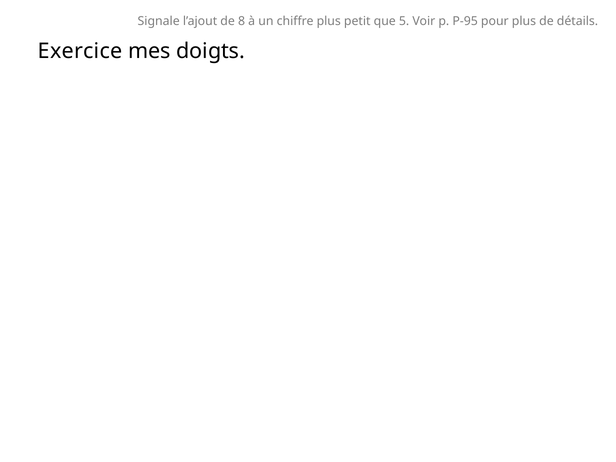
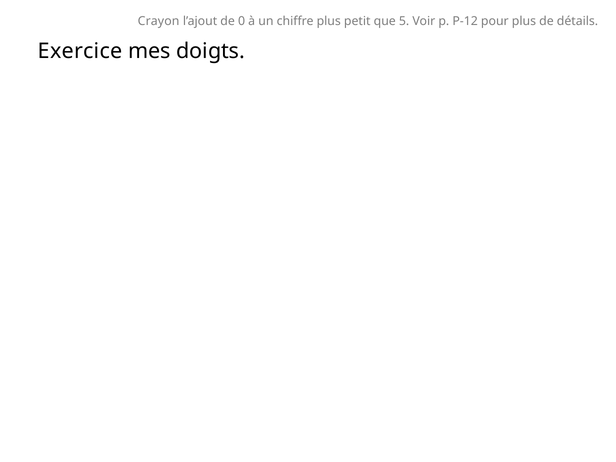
Signale: Signale -> Crayon (159, 21)
8: 8 -> 0 (242, 21)
P-95: P-95 -> P-12 (465, 21)
